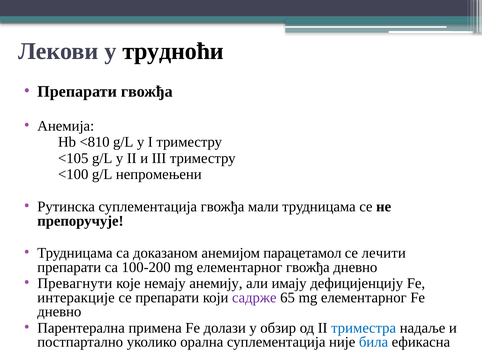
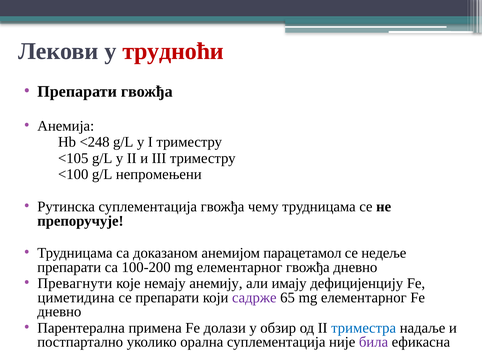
трудноћи colour: black -> red (173, 51)
<810: <810 -> <248 (95, 142)
мали: мали -> чему (263, 206)
лечити: лечити -> недеље (384, 253)
интеракције: интеракције -> циметидина (76, 297)
била colour: blue -> purple (374, 342)
